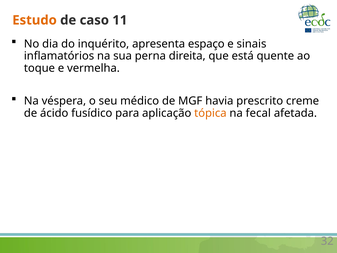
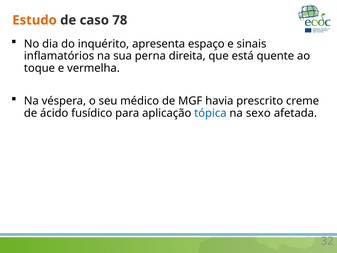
11: 11 -> 78 (120, 20)
tópica colour: orange -> blue (210, 113)
fecal: fecal -> sexo (258, 113)
